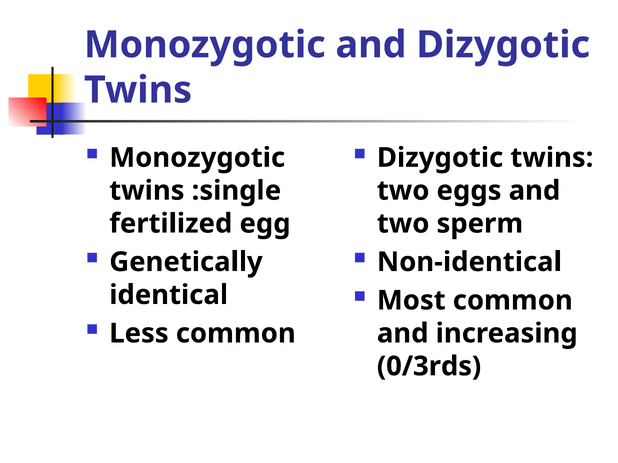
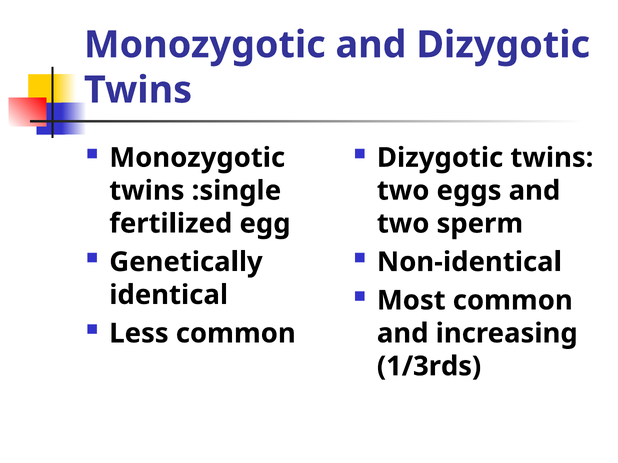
0/3rds: 0/3rds -> 1/3rds (429, 367)
